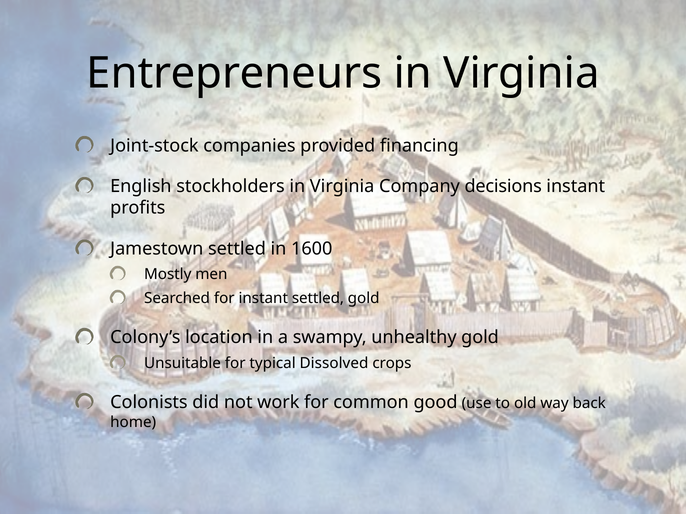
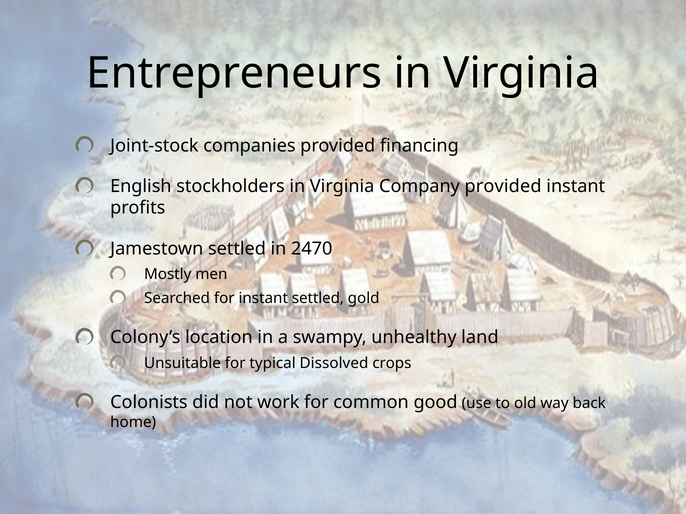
Company decisions: decisions -> provided (503, 187)
1600: 1600 -> 2470 (312, 249)
unhealthy gold: gold -> land (480, 338)
